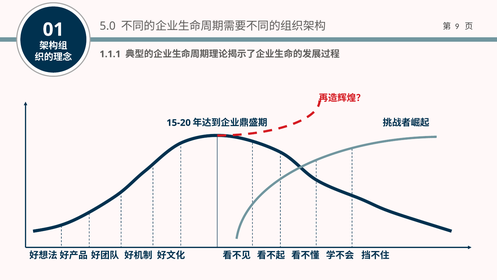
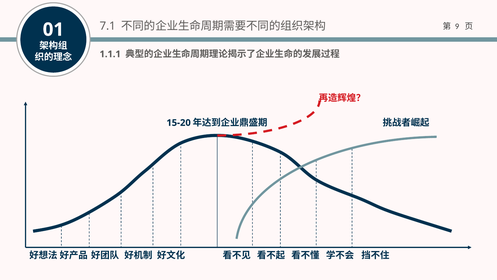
5.0: 5.0 -> 7.1 (108, 26)
